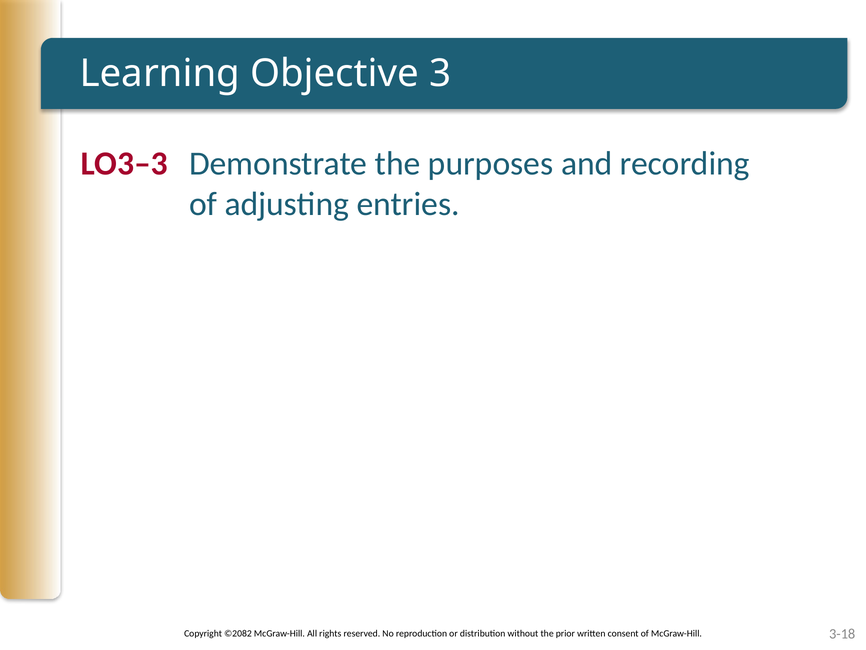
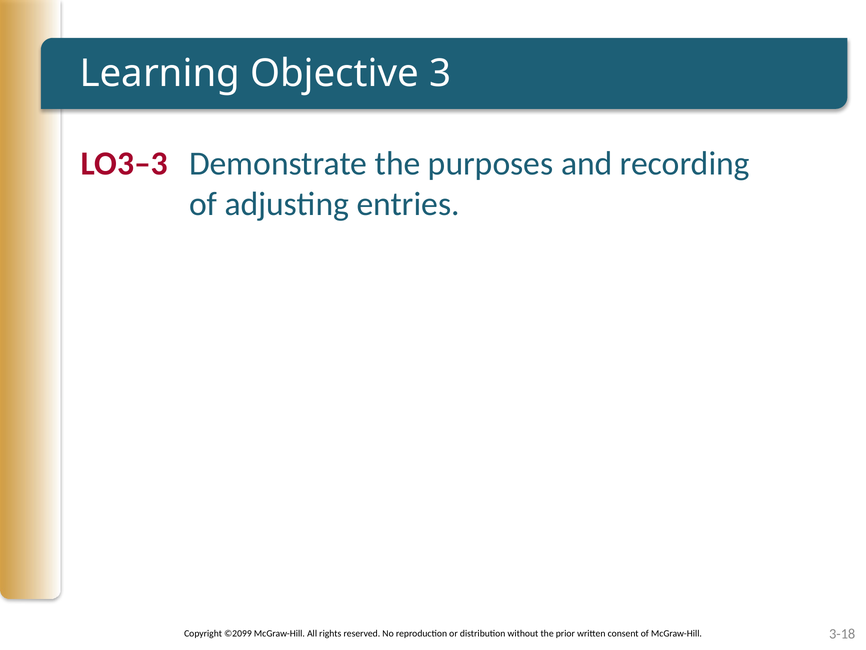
©2082: ©2082 -> ©2099 (238, 633)
